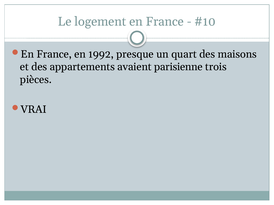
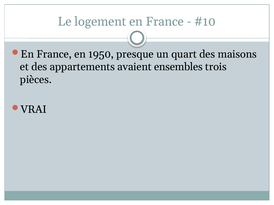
1992: 1992 -> 1950 (101, 54)
parisienne: parisienne -> ensembles (178, 67)
